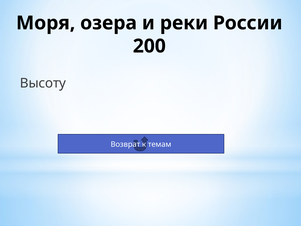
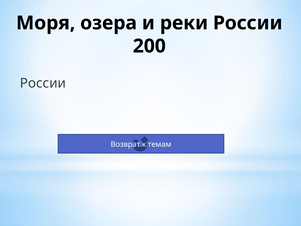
Высоту: Высоту -> России (43, 83)
